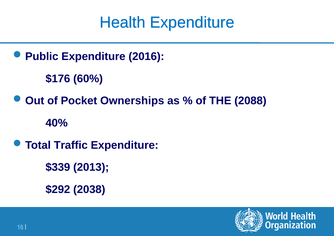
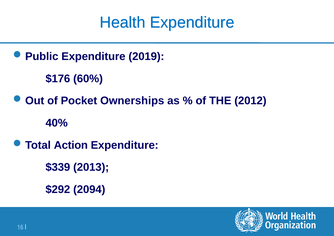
2016: 2016 -> 2019 (146, 57)
2088: 2088 -> 2012 (250, 101)
Traffic: Traffic -> Action (71, 145)
2038: 2038 -> 2094 (89, 190)
